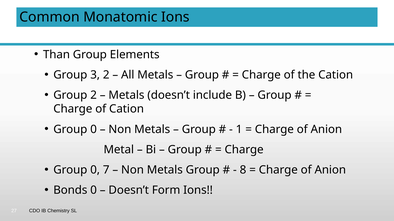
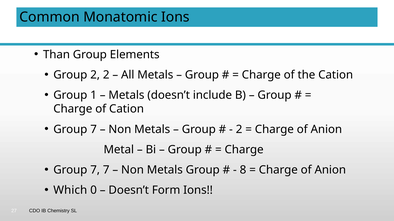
Group 3: 3 -> 2 (95, 75)
Group 2: 2 -> 1 (94, 95)
0: 0 -> 7 (94, 130)
1: 1 -> 2 (239, 130)
0: 0 -> 7 (95, 170)
Bonds: Bonds -> Which (70, 191)
